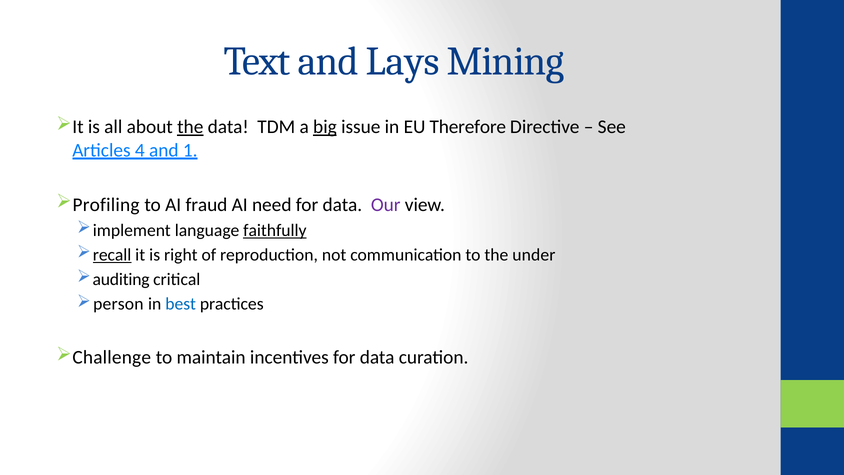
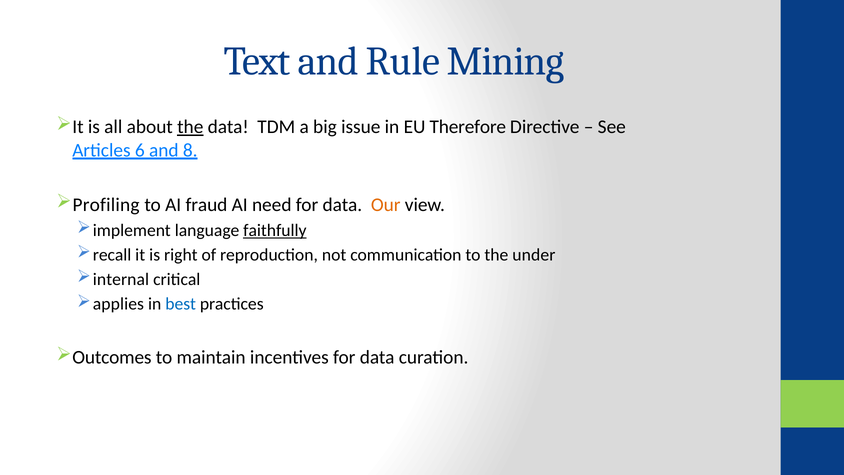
Lays: Lays -> Rule (403, 61)
big underline: present -> none (325, 127)
4: 4 -> 6 (140, 150)
1: 1 -> 8 (190, 150)
Our colour: purple -> orange (386, 205)
recall underline: present -> none (112, 255)
auditing: auditing -> internal (121, 279)
person: person -> applies (118, 304)
Challenge: Challenge -> Outcomes (112, 357)
